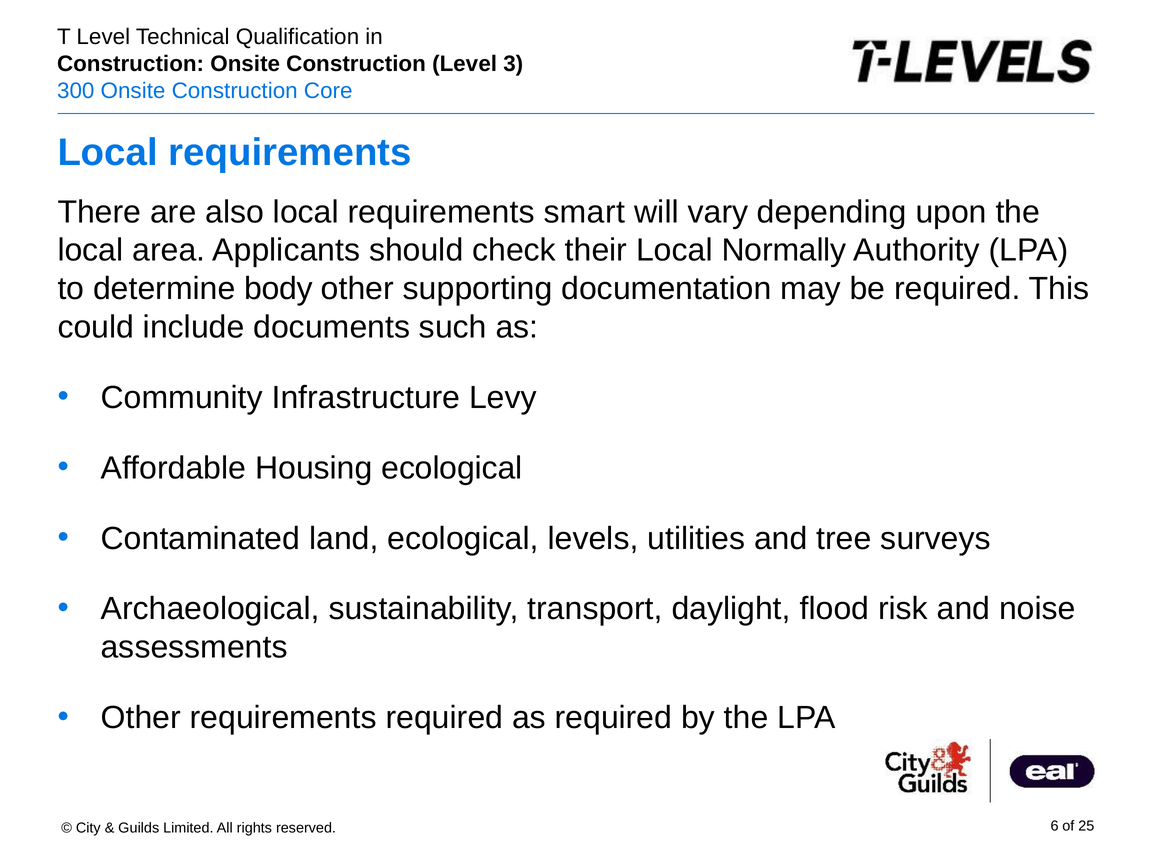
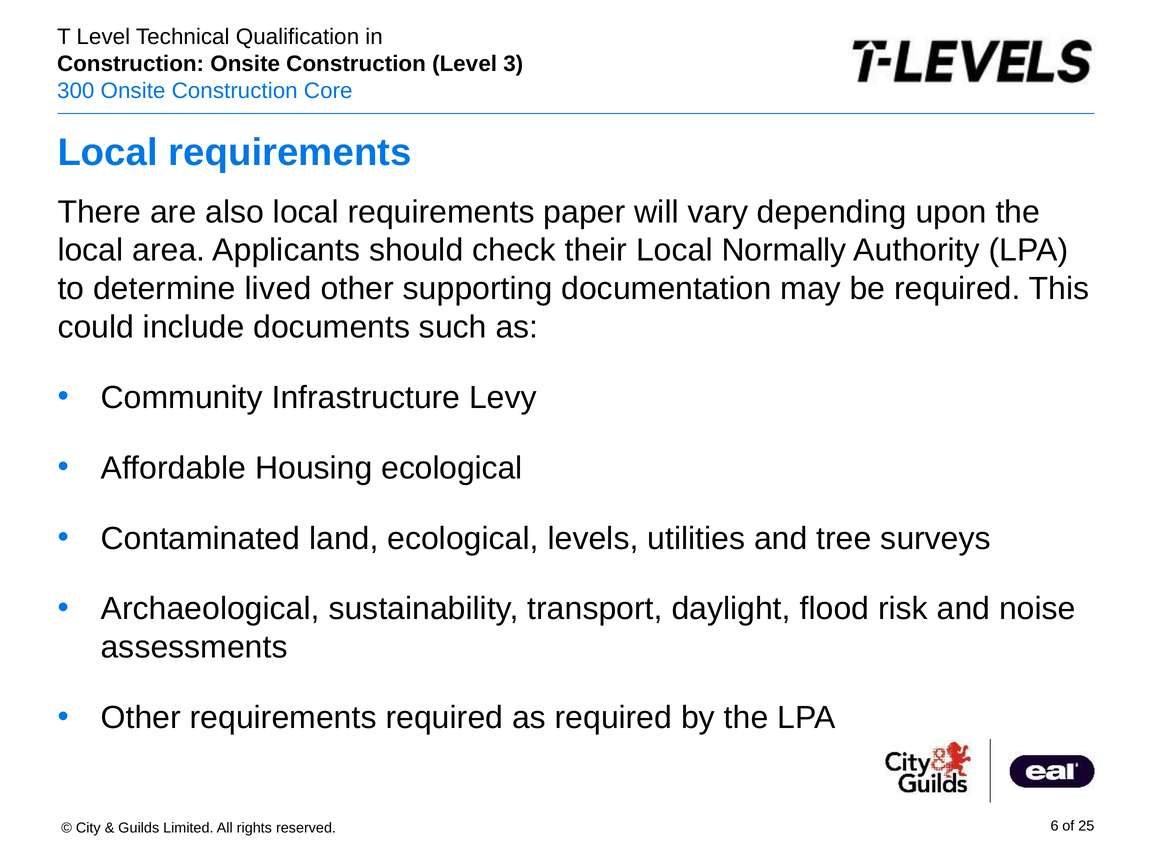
smart: smart -> paper (584, 212)
body: body -> lived (278, 289)
